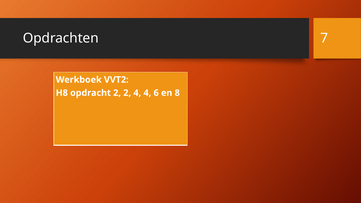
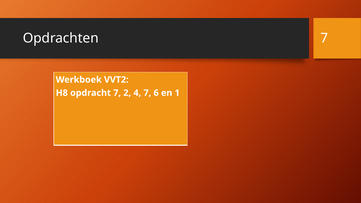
opdracht 2: 2 -> 7 (117, 93)
4 4: 4 -> 7 (147, 93)
8: 8 -> 1 (177, 93)
